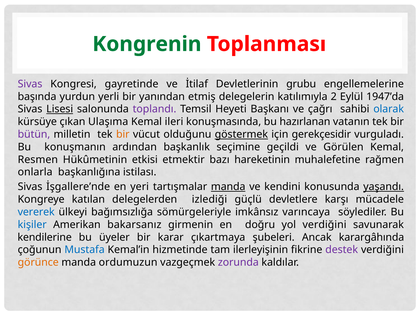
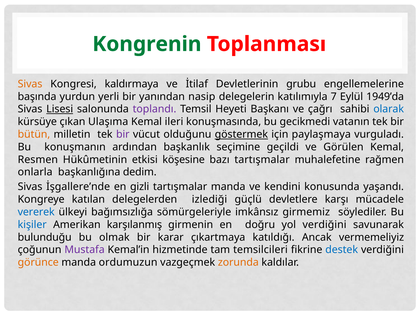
Sivas colour: purple -> orange (30, 84)
gayretinde: gayretinde -> kaldırmaya (132, 84)
etmiş: etmiş -> nasip (202, 97)
2: 2 -> 7 (334, 97)
1947’da: 1947’da -> 1949’da (385, 97)
hazırlanan: hazırlanan -> gecikmedi (305, 122)
bütün colour: purple -> orange (34, 134)
bir colour: orange -> purple (123, 134)
gerekçesidir: gerekçesidir -> paylaşmaya (321, 134)
etmektir: etmektir -> köşesine (184, 160)
bazı hareketinin: hareketinin -> tartışmalar (262, 160)
istilası: istilası -> dedim (140, 172)
yeri: yeri -> gizli (140, 187)
manda underline: present -> none (228, 187)
yaşandı underline: present -> none (384, 187)
varıncaya: varıncaya -> girmemiz (306, 212)
bakarsanız: bakarsanız -> karşılanmış (134, 225)
kendilerine: kendilerine -> bulunduğu (45, 237)
üyeler: üyeler -> olmak (114, 237)
şubeleri: şubeleri -> katıldığı (274, 237)
karargâhında: karargâhında -> vermemeliyiz (371, 237)
Mustafa colour: blue -> purple (85, 250)
ilerleyişinin: ilerleyişinin -> temsilcileri (260, 250)
destek colour: purple -> blue (342, 250)
zorunda colour: purple -> orange (238, 262)
